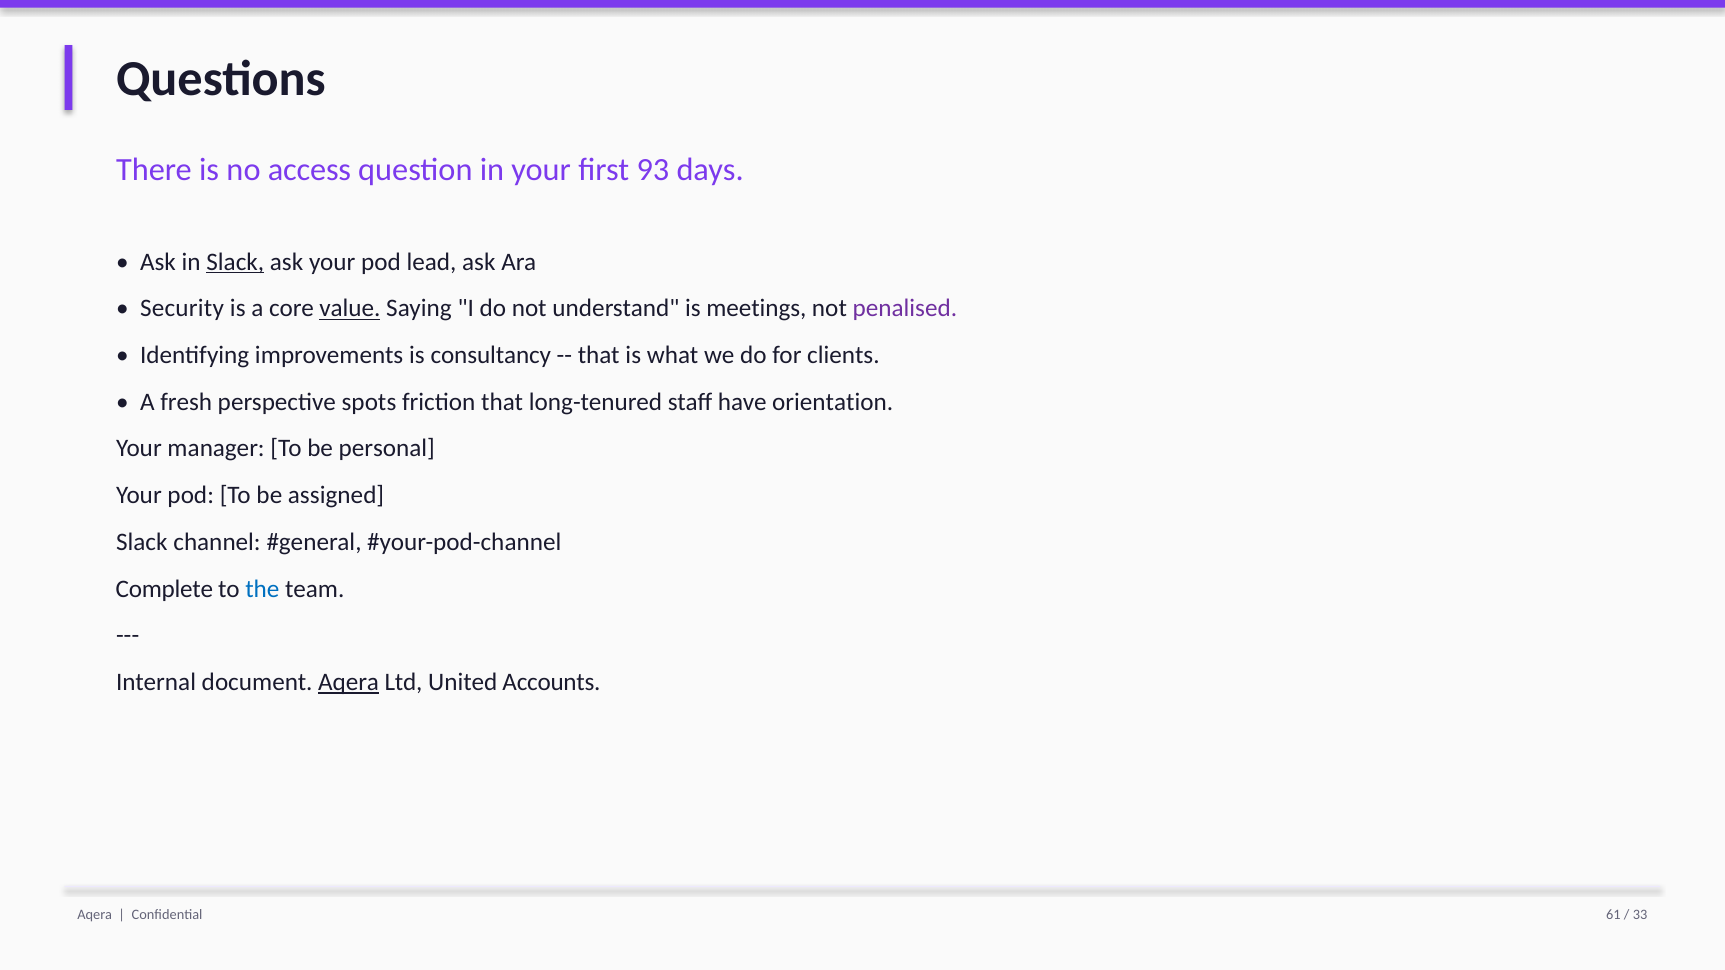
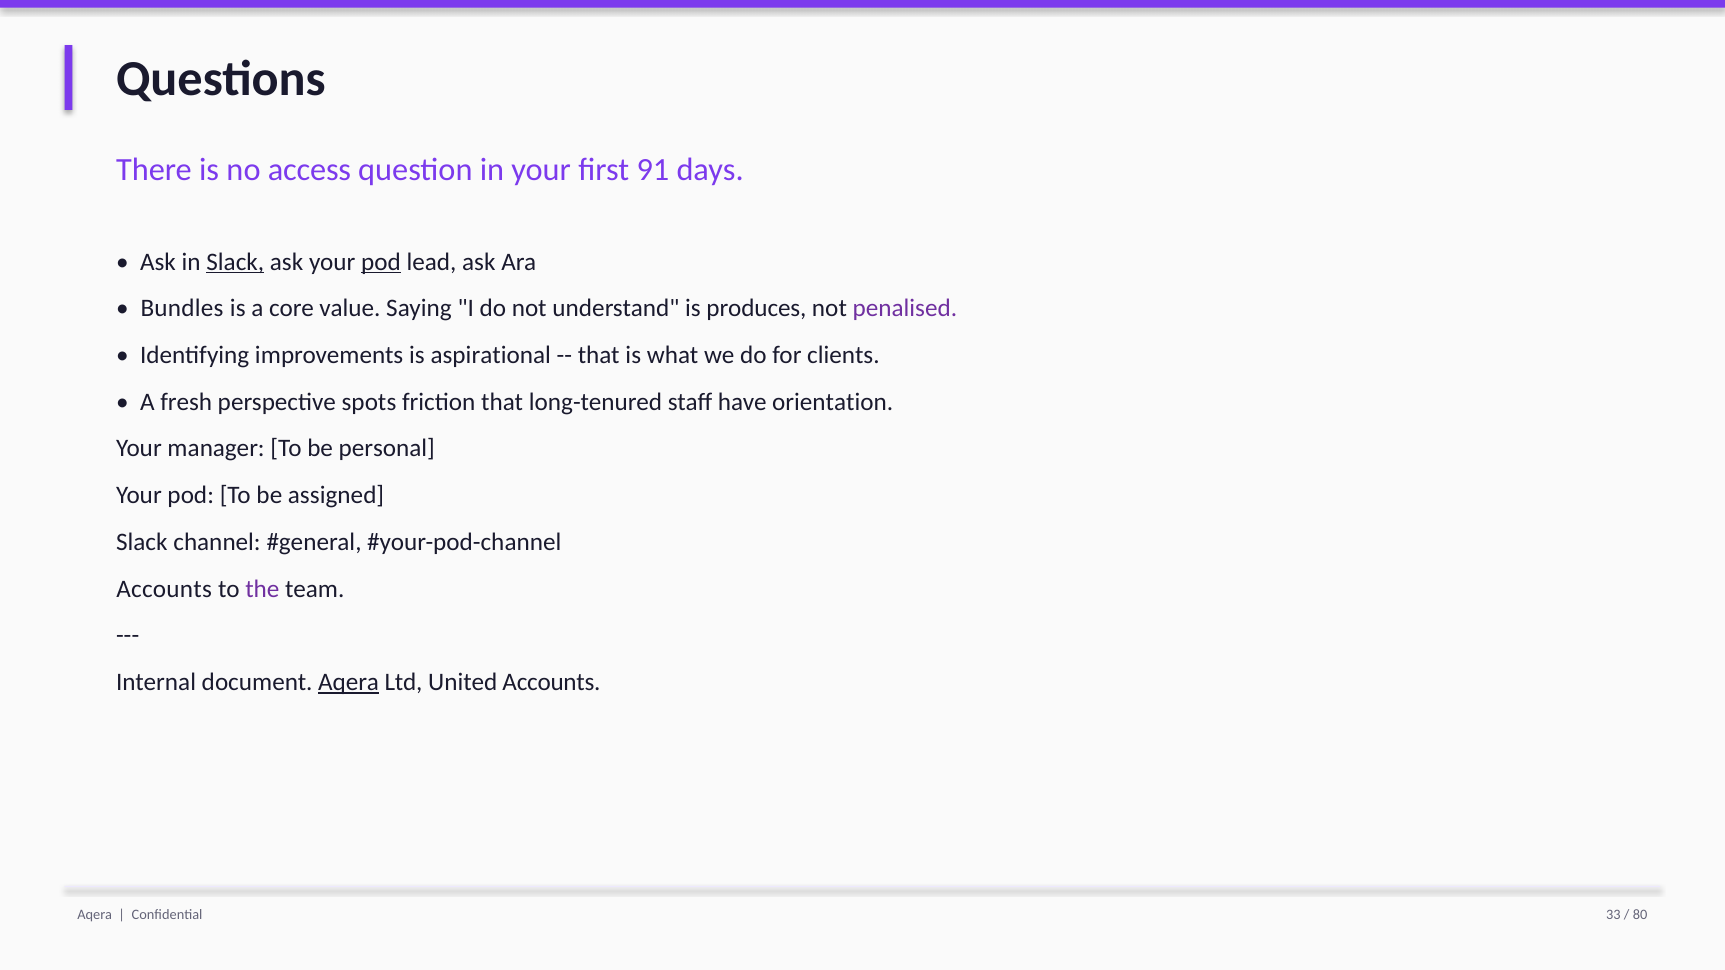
93: 93 -> 91 (653, 170)
pod underline: none -> present (381, 262)
Security: Security -> Bundles (182, 309)
value underline: present -> none (350, 309)
meetings: meetings -> produces (756, 309)
consultancy: consultancy -> aspirational (491, 355)
Complete: Complete -> Accounts (164, 589)
the colour: blue -> purple (262, 589)
61: 61 -> 33 (1613, 915)
33: 33 -> 80 (1640, 915)
